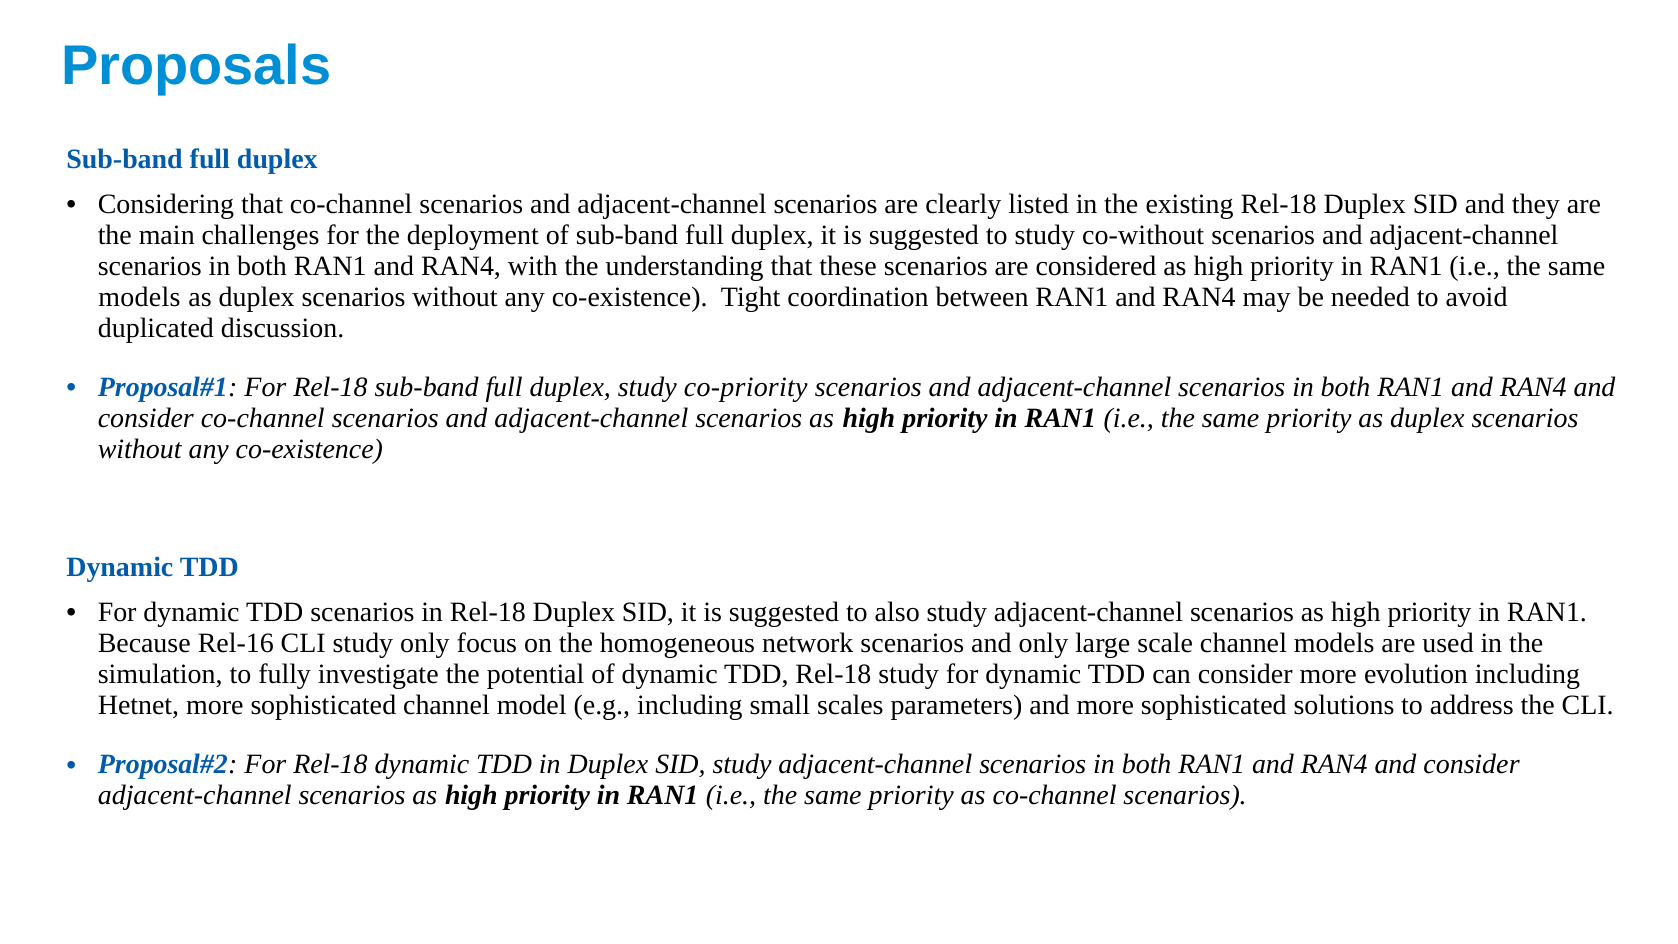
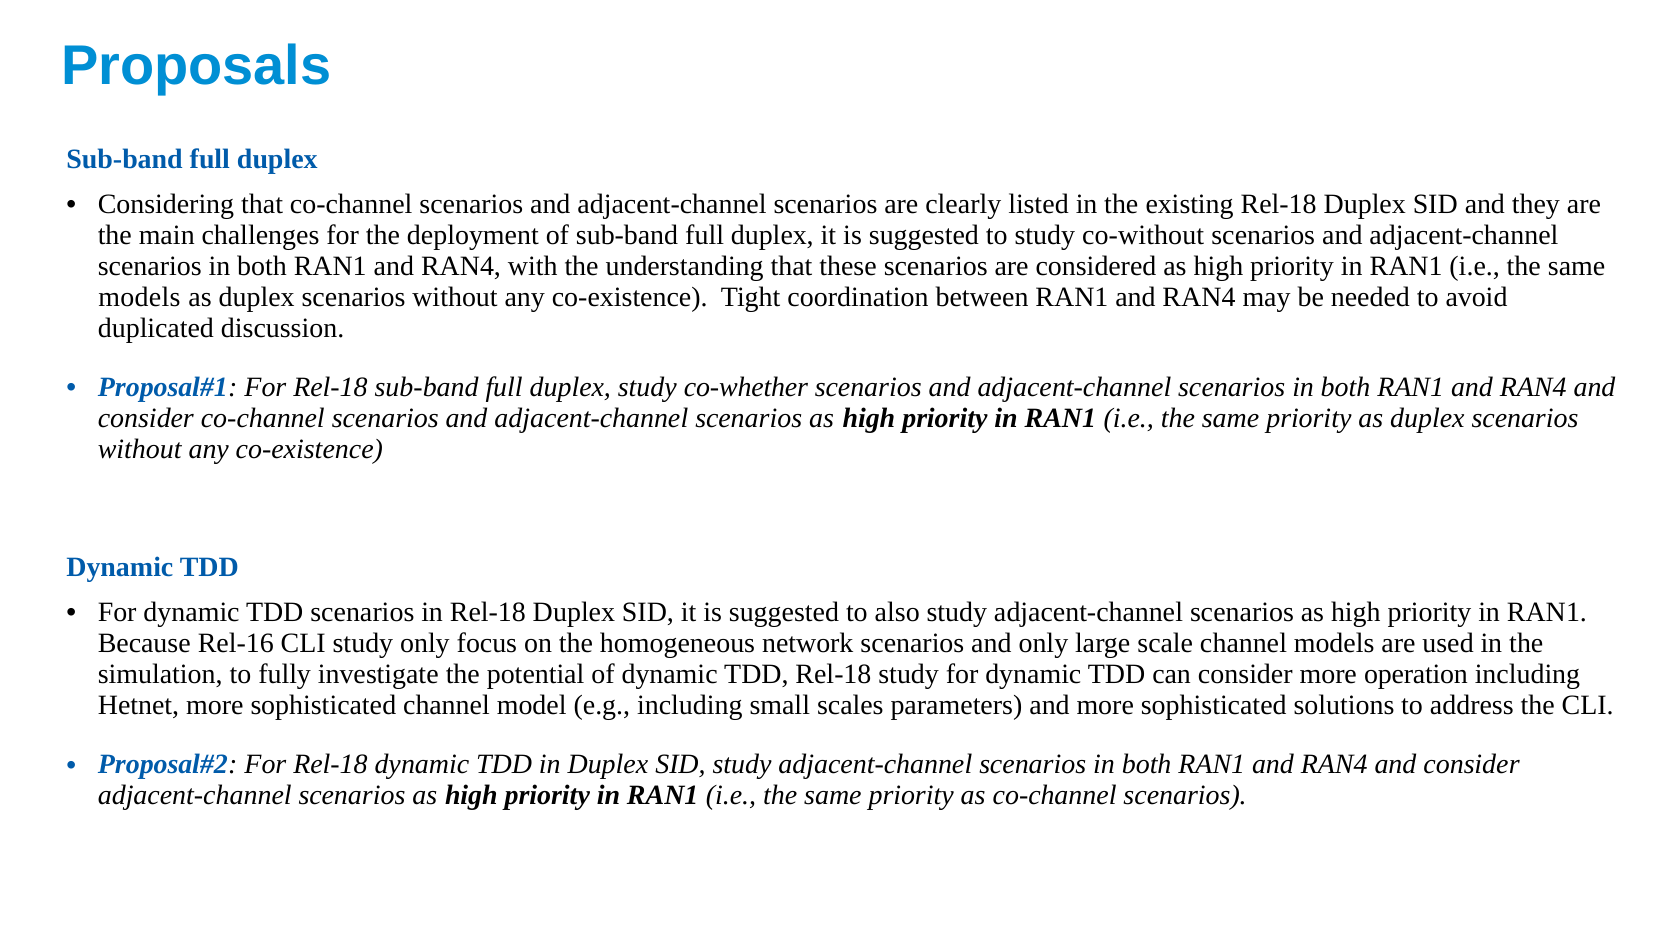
co-priority: co-priority -> co-whether (746, 387)
evolution: evolution -> operation (1416, 675)
